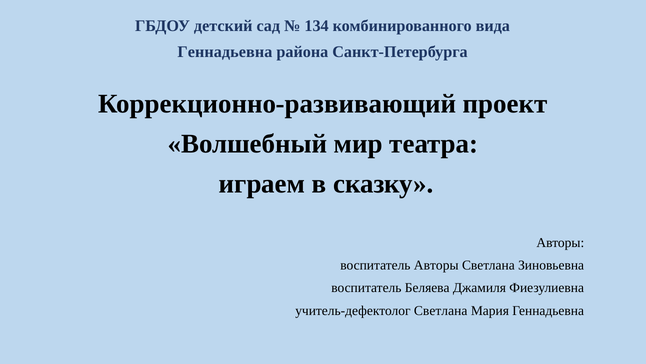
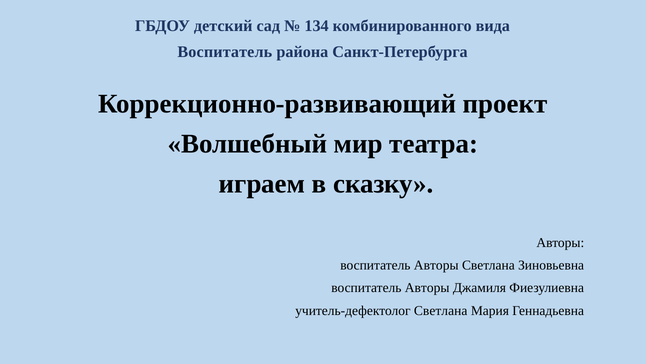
Геннадьевна: Геннадьевна -> Воспитатель (225, 52)
Беляева: Беляева -> Авторы (427, 287)
